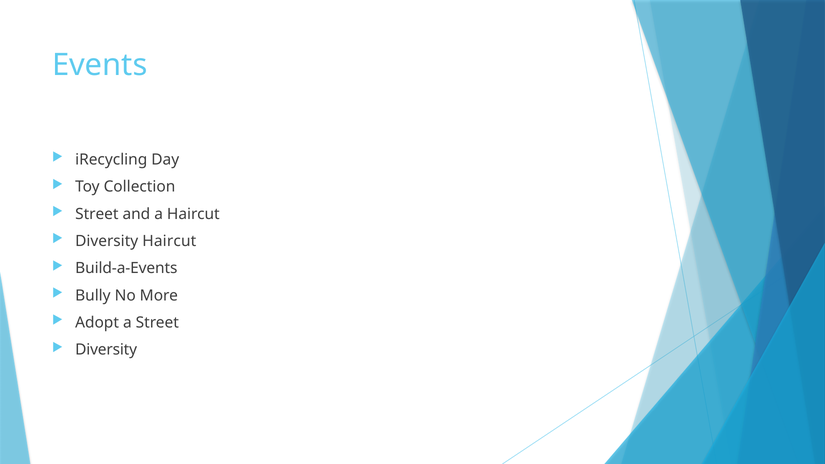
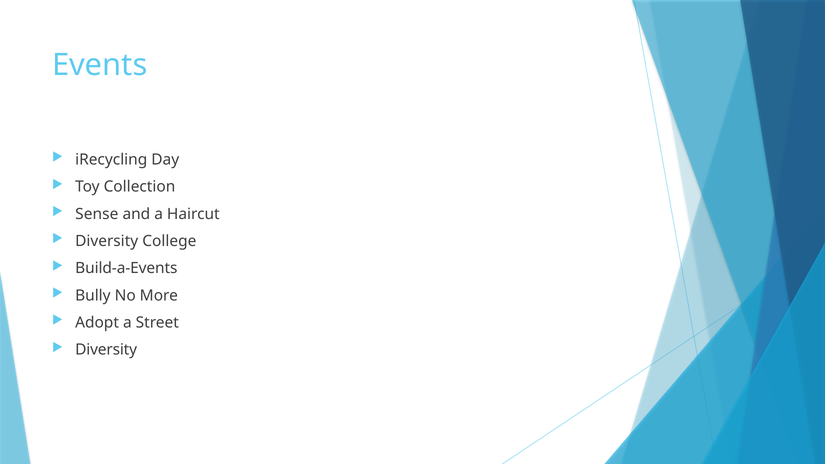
Street: Street -> Sense (97, 214)
Diversity Haircut: Haircut -> College (169, 241)
